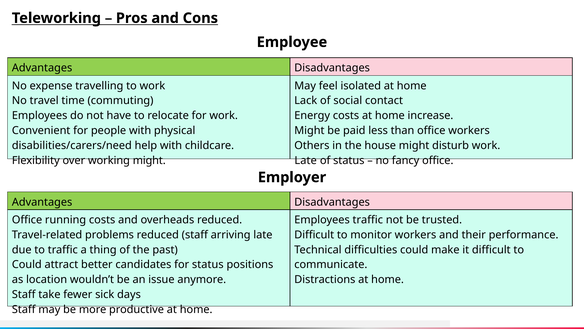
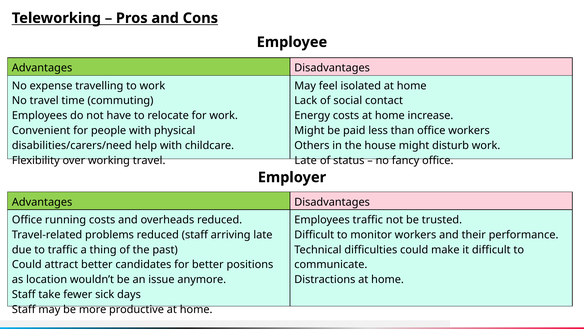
working might: might -> travel (149, 160)
for status: status -> better (208, 264)
